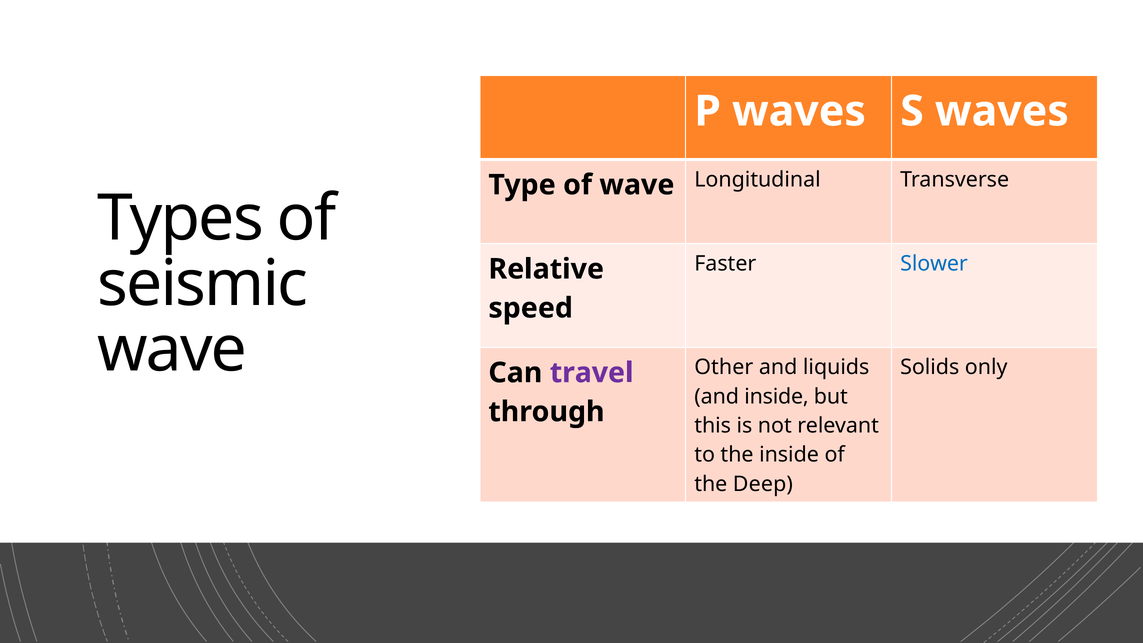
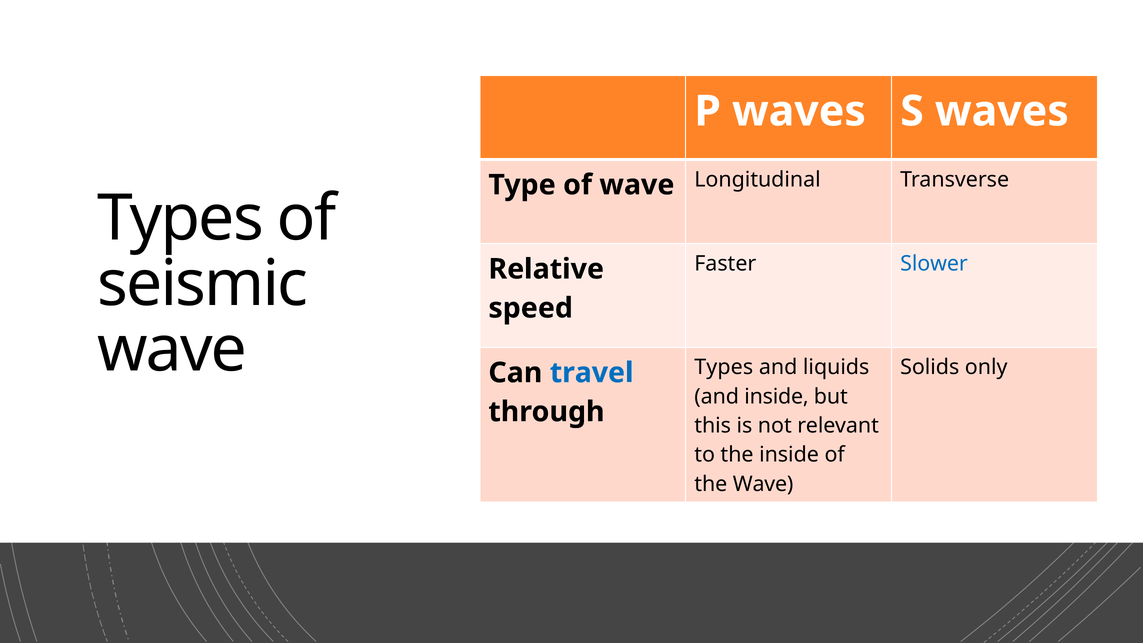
Other: Other -> Types (724, 367)
travel colour: purple -> blue (592, 373)
the Deep: Deep -> Wave (763, 484)
